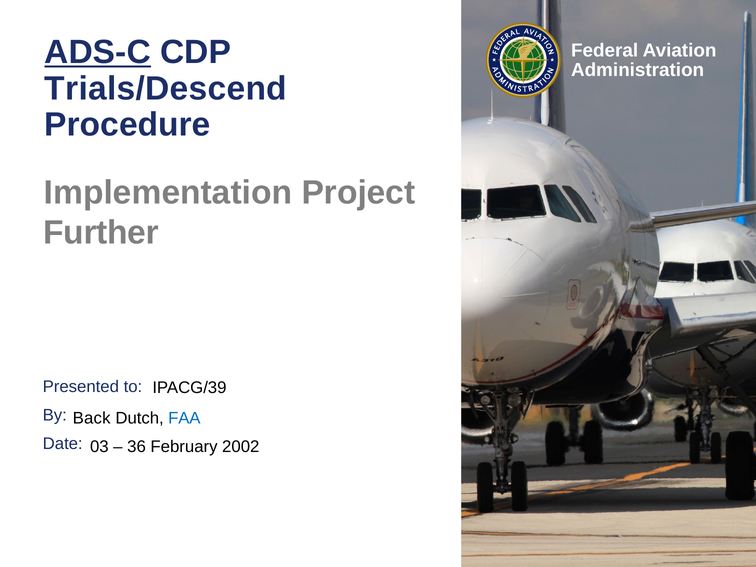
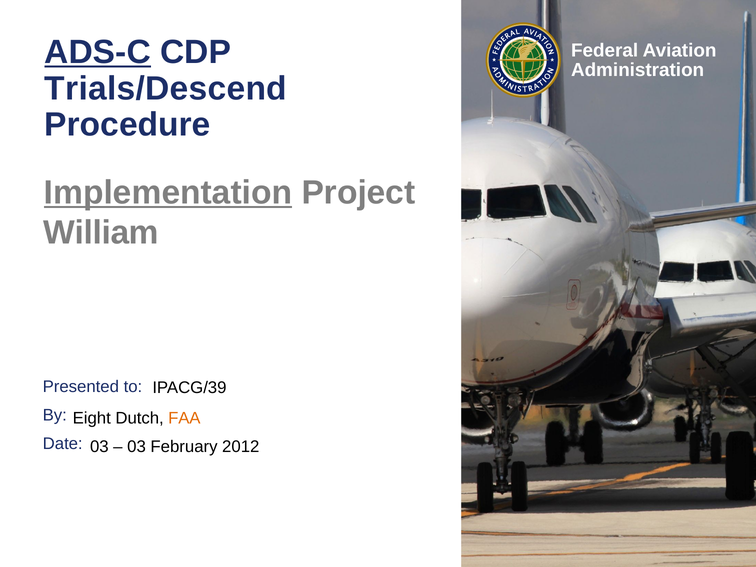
Implementation underline: none -> present (168, 193)
Further: Further -> William (101, 233)
Back: Back -> Eight (92, 418)
FAA colour: blue -> orange (184, 418)
36: 36 -> 03 (137, 447)
2002: 2002 -> 2012 (241, 447)
